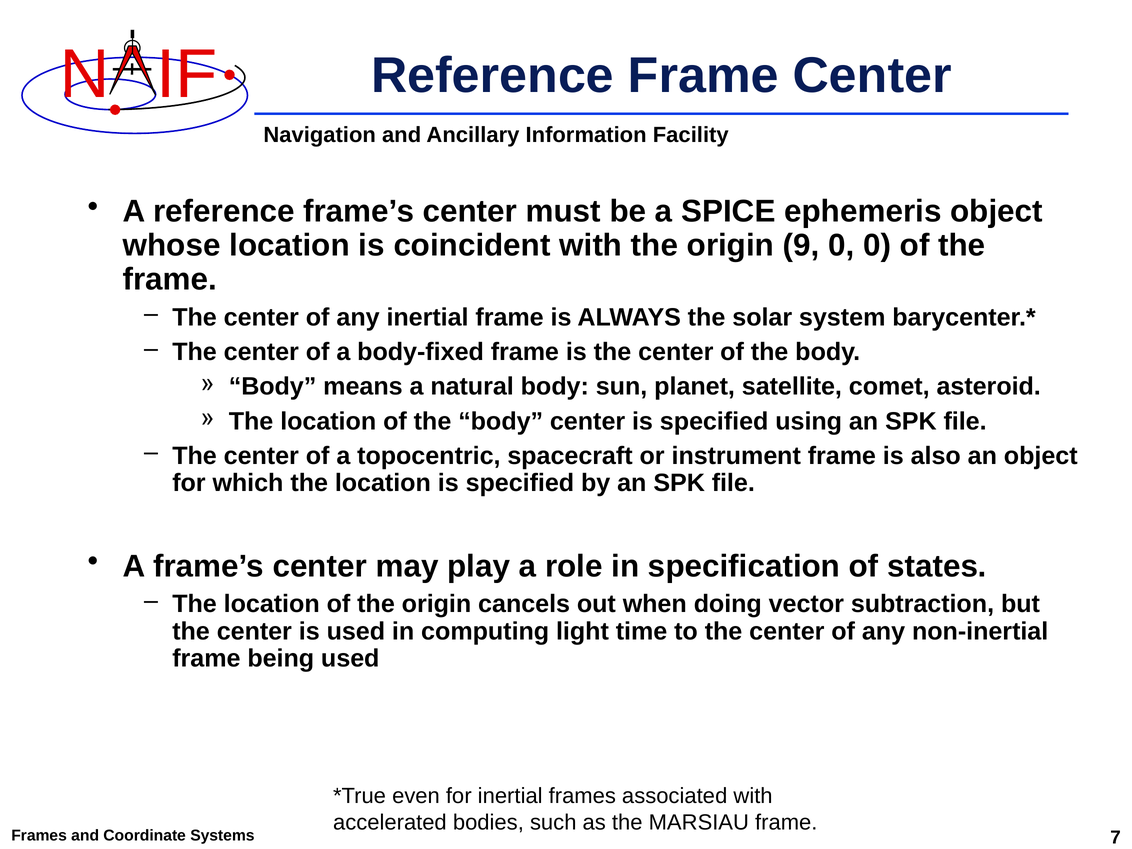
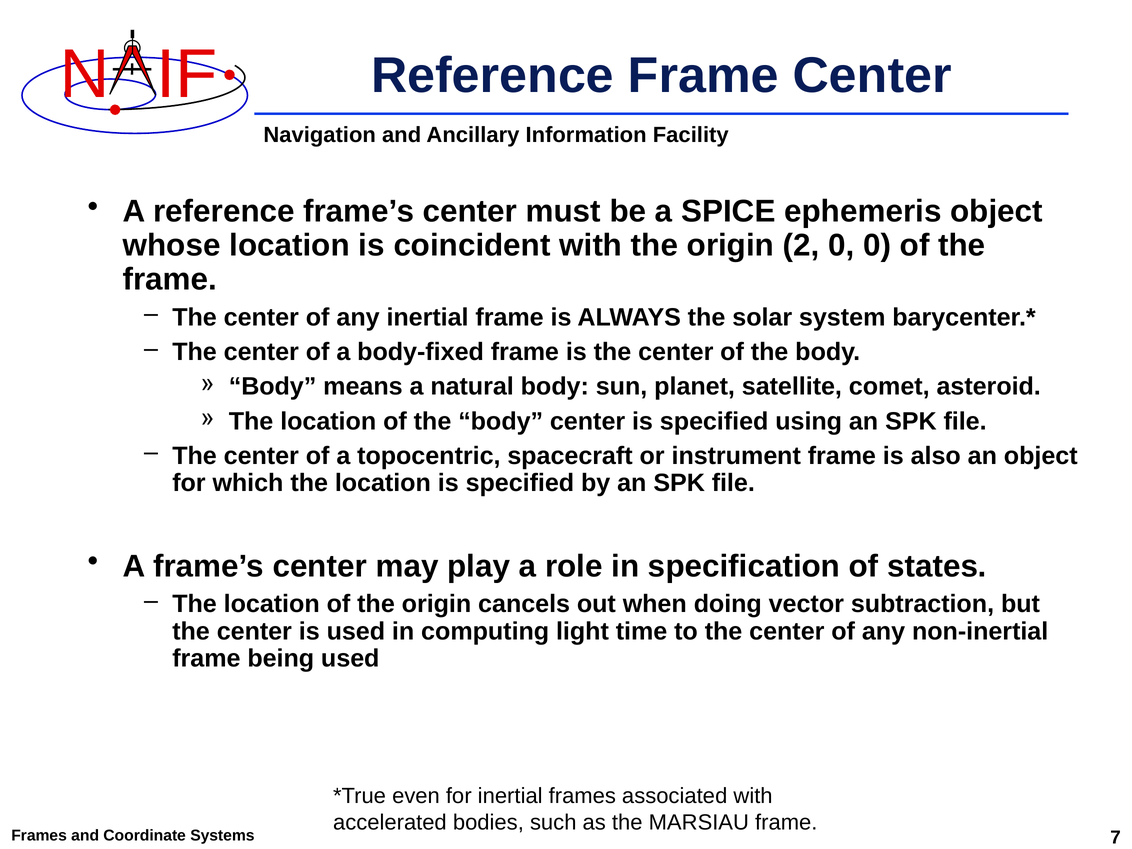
9: 9 -> 2 (801, 246)
